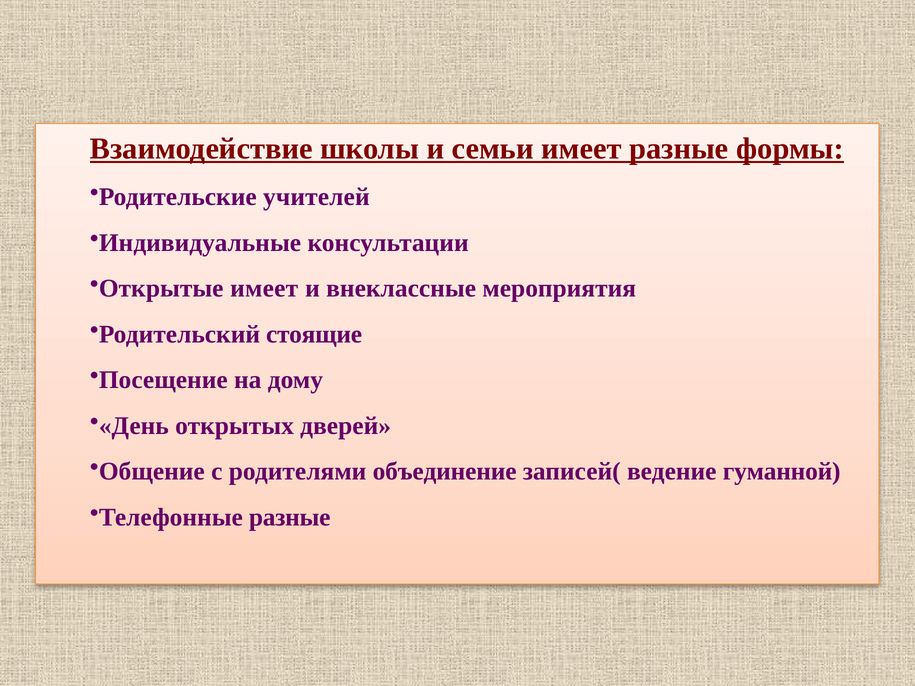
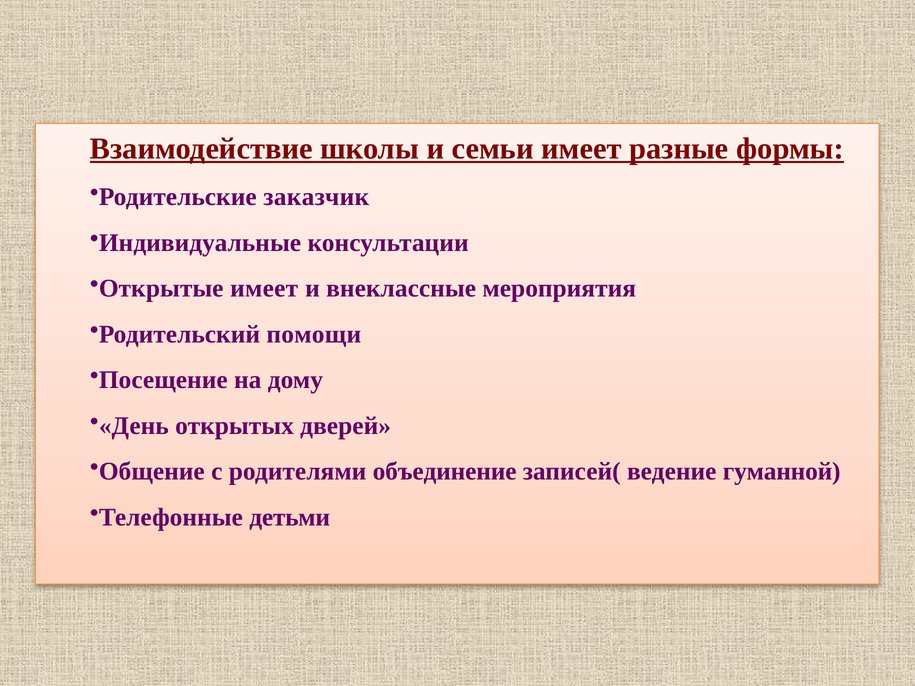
учителей: учителей -> заказчик (316, 197)
стоящие: стоящие -> помощи (314, 334)
Телефонные разные: разные -> детьми (290, 518)
